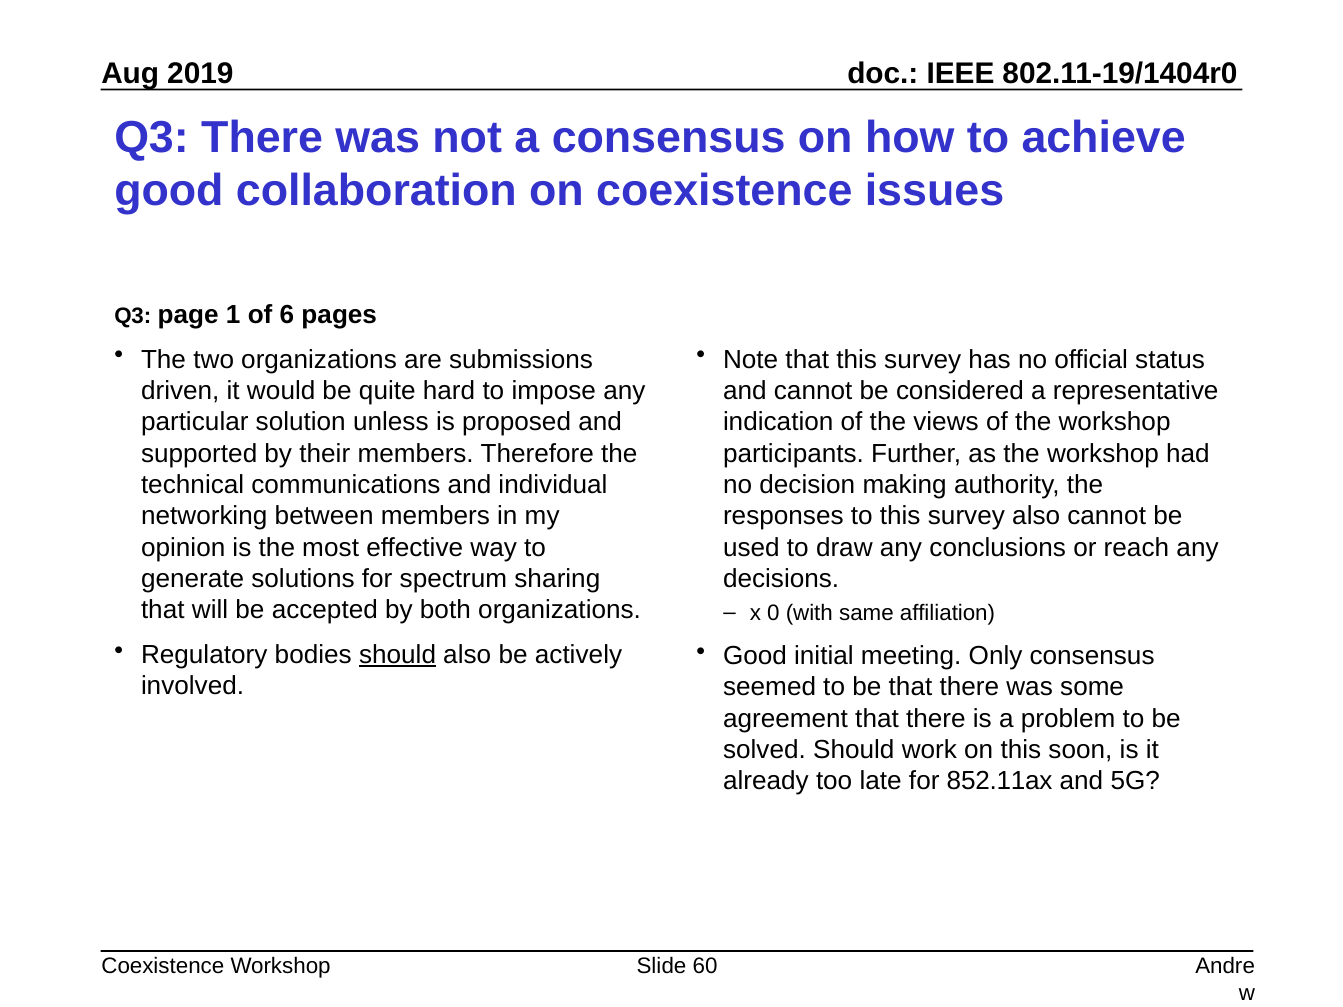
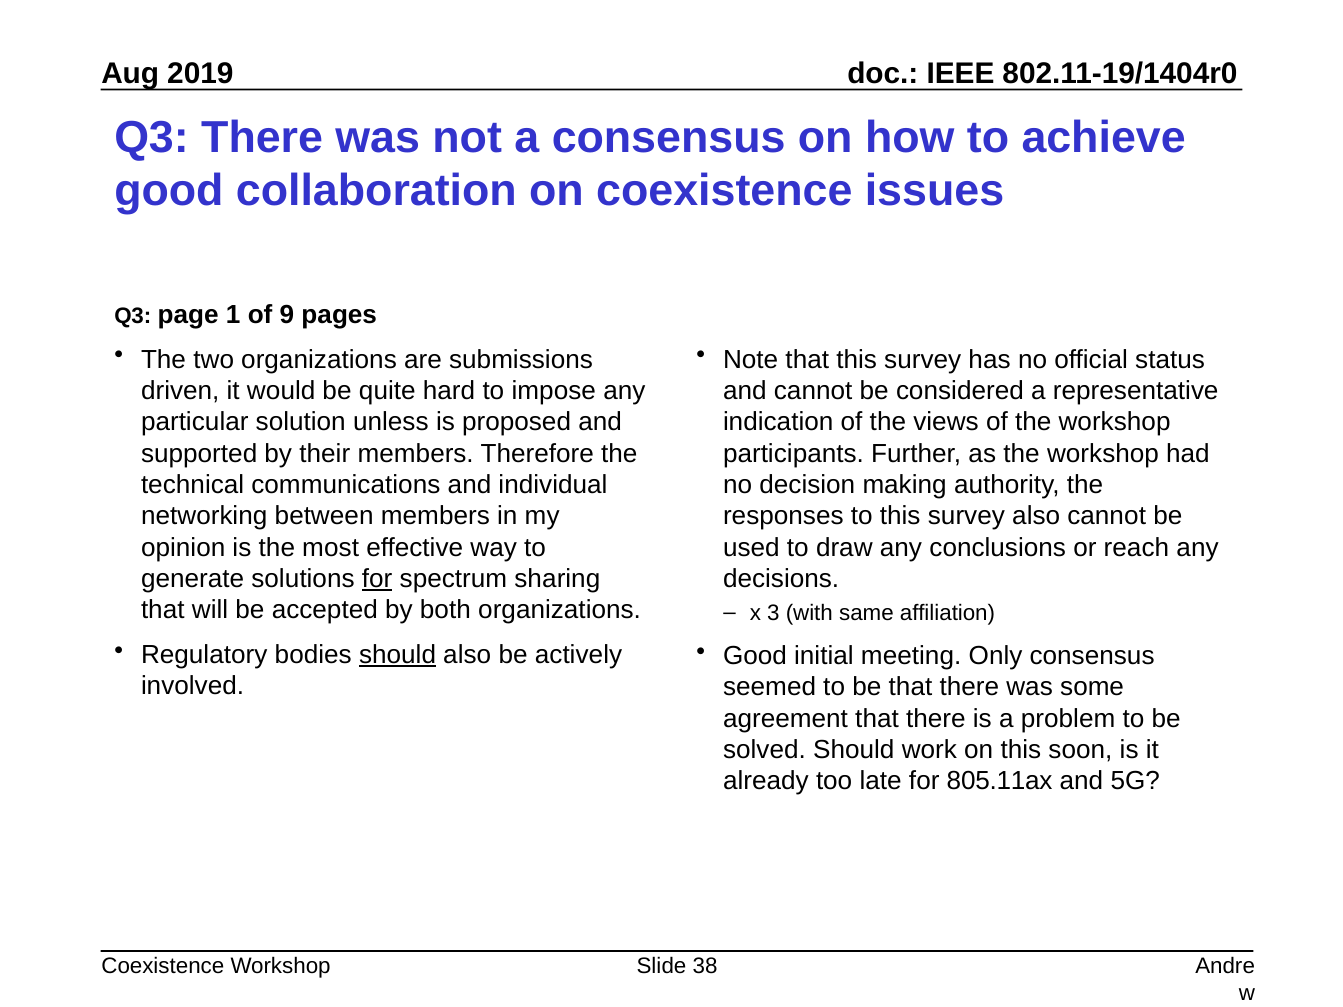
6: 6 -> 9 (287, 315)
for underline: none -> present (377, 579)
0: 0 -> 3 (773, 614)
852.11ax: 852.11ax -> 805.11ax (1000, 781)
60: 60 -> 38 (705, 966)
